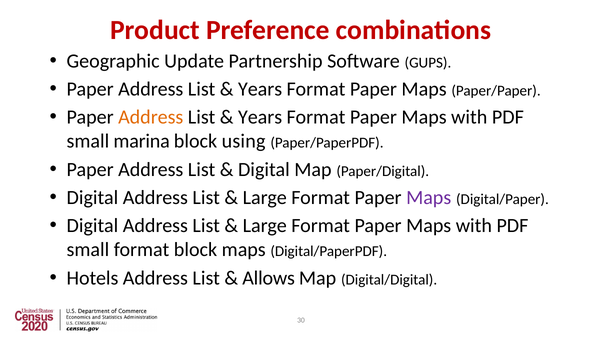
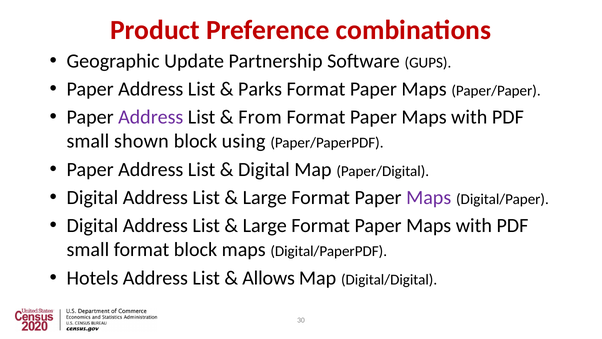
Years: Years -> Parks (260, 89)
Address colour: orange -> purple (151, 117)
Years: Years -> From (260, 117)
marina: marina -> shown (141, 141)
